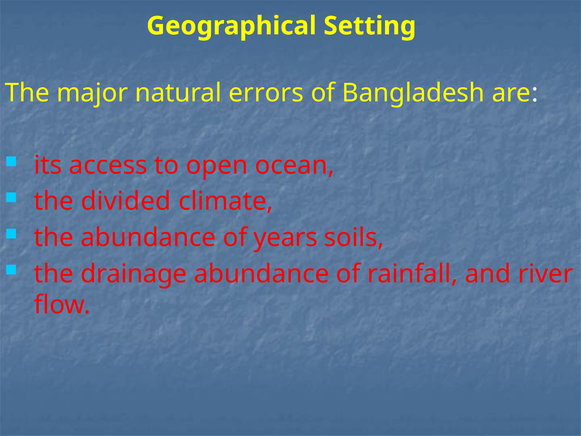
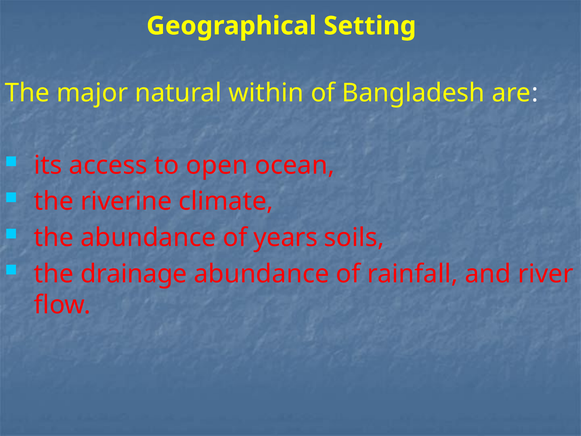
errors: errors -> within (266, 93)
divided: divided -> riverine (126, 201)
